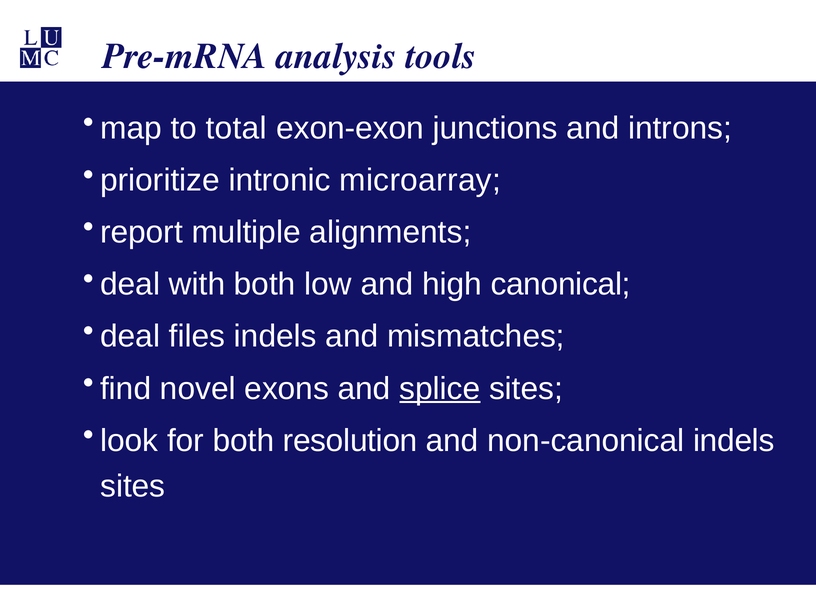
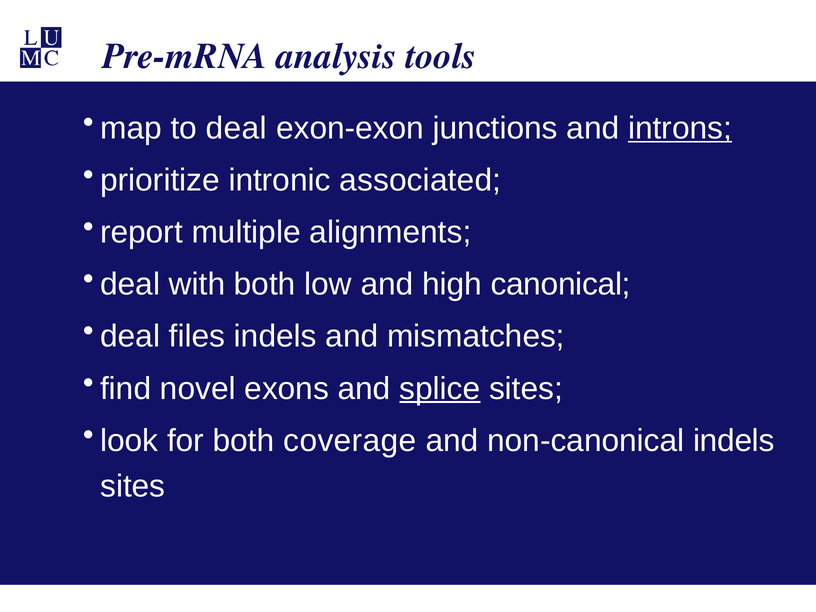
to total: total -> deal (236, 128)
introns underline: none -> present (680, 128)
microarray: microarray -> associated (420, 180)
resolution: resolution -> coverage (350, 441)
